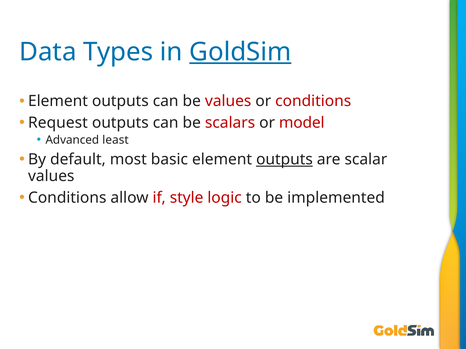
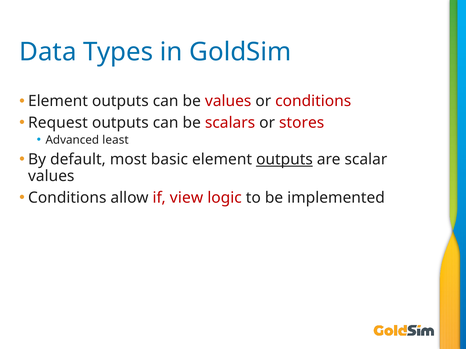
GoldSim underline: present -> none (240, 52)
model: model -> stores (302, 123)
style: style -> view (186, 198)
